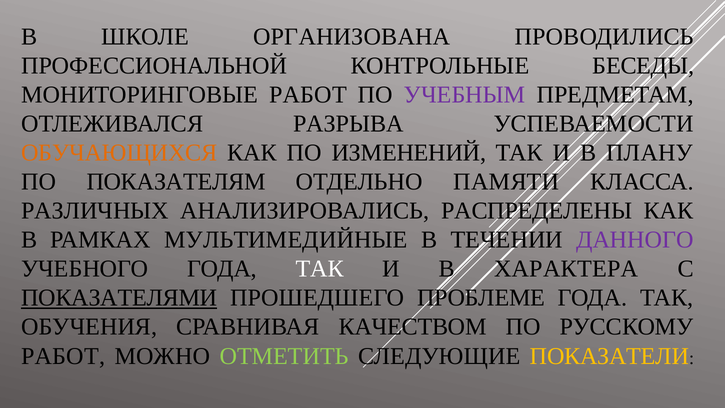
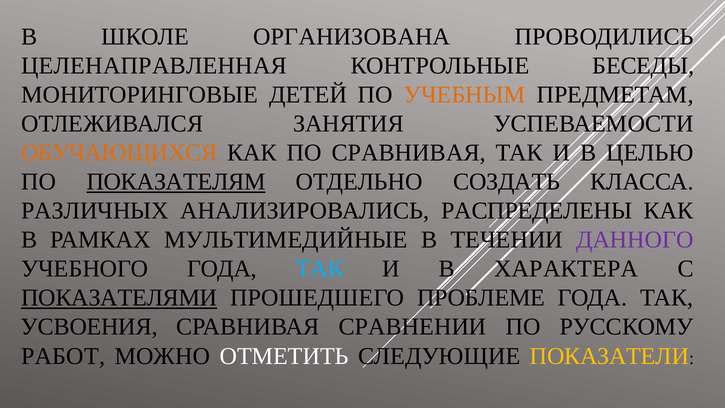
ПРОФЕССИОНАЛЬНОЙ: ПРОФЕССИОНАЛЬНОЙ -> ЦЕЛЕНАПРАВЛЕННАЯ (154, 66)
МОНИТОРИНГОВЫЕ РАБОТ: РАБОТ -> ДЕТЕЙ (308, 95)
УЧЕБНЫМ colour: purple -> orange (465, 95)
РАЗРЫВА: РАЗРЫВА -> ЗАНЯТИЯ (348, 124)
ПО ИЗМЕНЕНИЙ: ИЗМЕНЕНИЙ -> СРАВНИВАЯ (409, 153)
ПЛАНУ: ПЛАНУ -> ЦЕЛЬЮ (650, 153)
ПОКАЗАТЕЛЯМ underline: none -> present (176, 182)
ПАМЯТИ: ПАМЯТИ -> СОЗДАТЬ (507, 182)
ТАК colour: white -> light blue (320, 269)
ОБУЧЕНИЯ: ОБУЧЕНИЯ -> УСВОЕНИЯ (89, 327)
КАЧЕСТВОМ: КАЧЕСТВОМ -> СРАВНЕНИИ (413, 327)
ОТМЕТИТЬ colour: light green -> white (284, 356)
